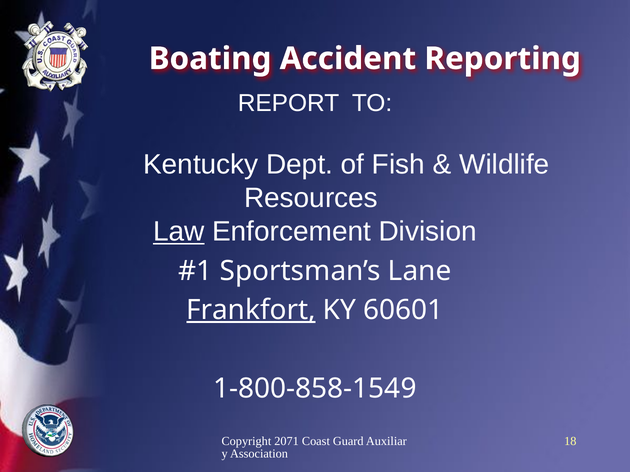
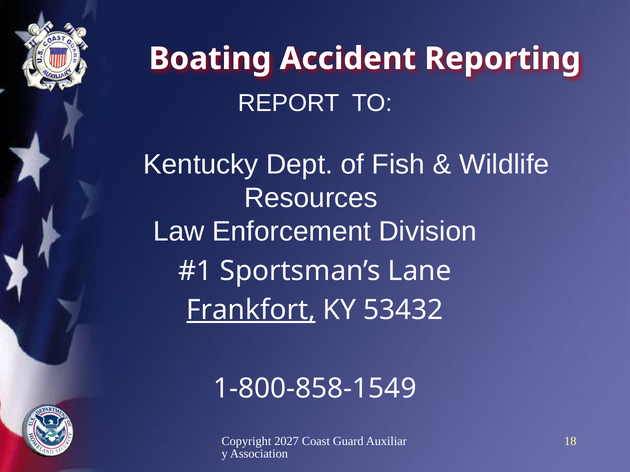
Law underline: present -> none (179, 232)
60601: 60601 -> 53432 (403, 310)
2071: 2071 -> 2027 (287, 442)
